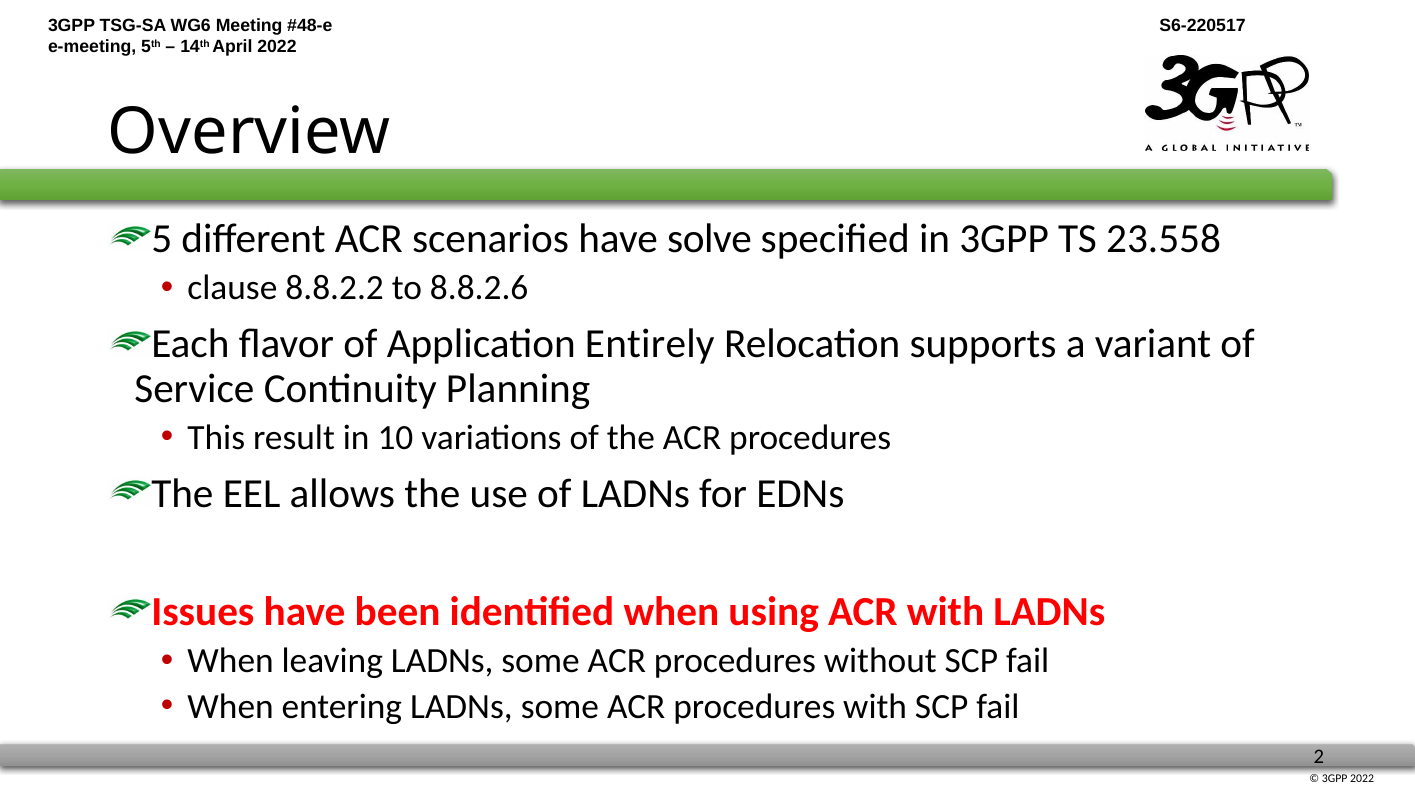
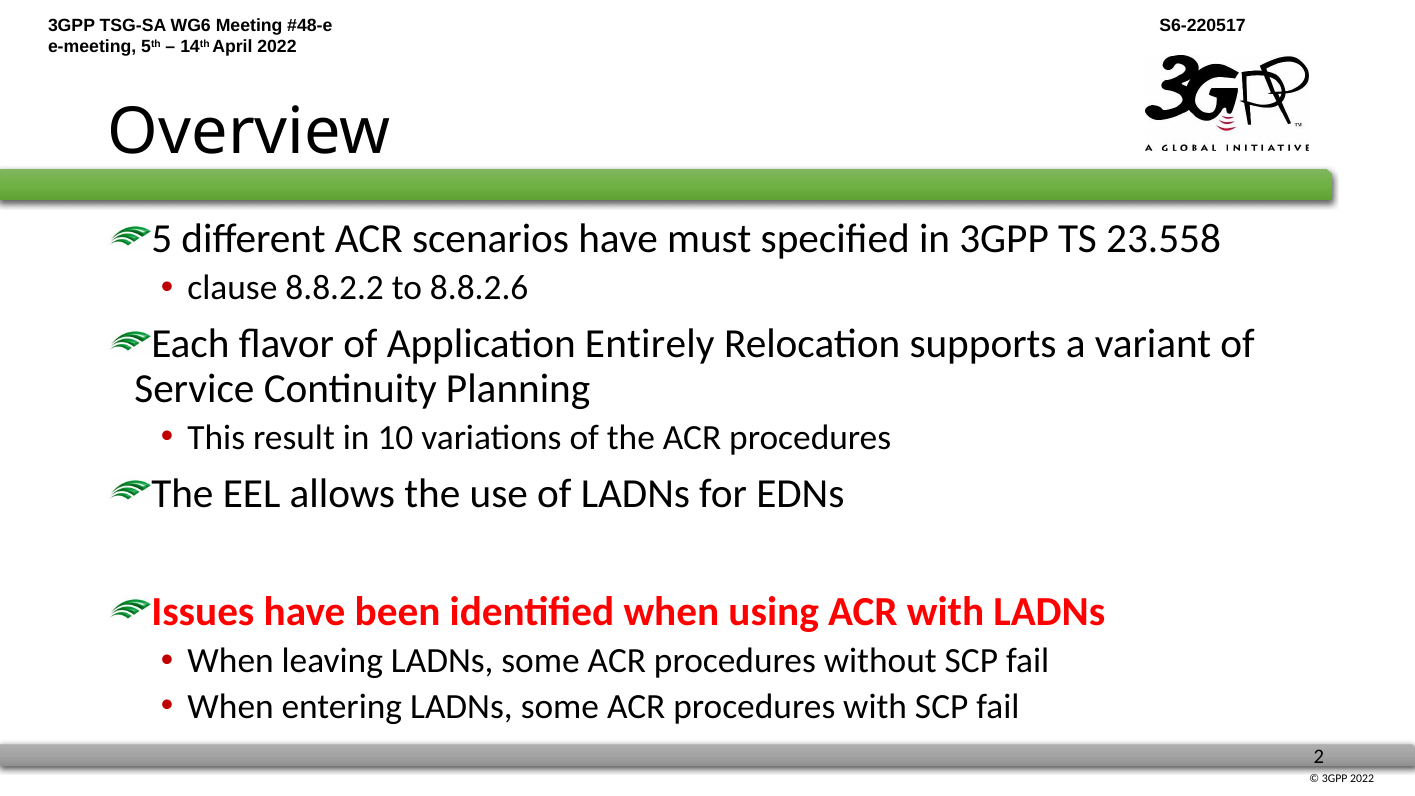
solve: solve -> must (709, 239)
